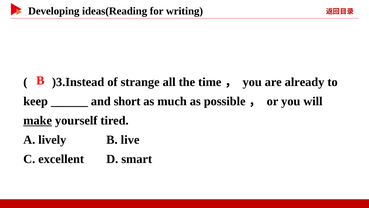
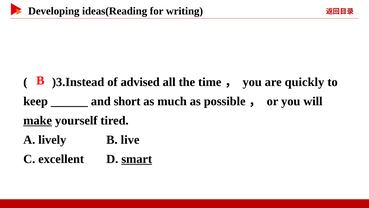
strange: strange -> advised (140, 82)
already: already -> quickly (304, 82)
smart underline: none -> present (137, 159)
